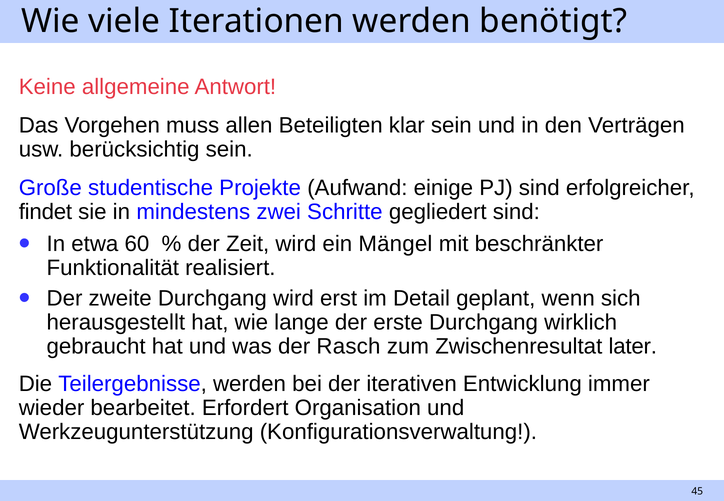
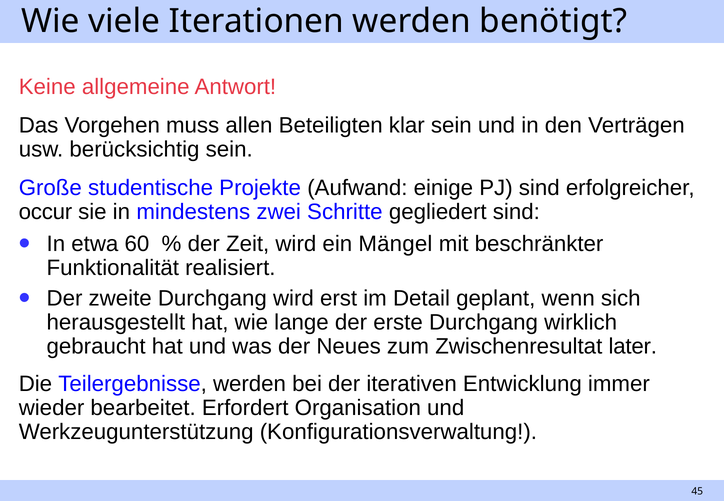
findet: findet -> occur (45, 212)
Rasch: Rasch -> Neues (349, 347)
